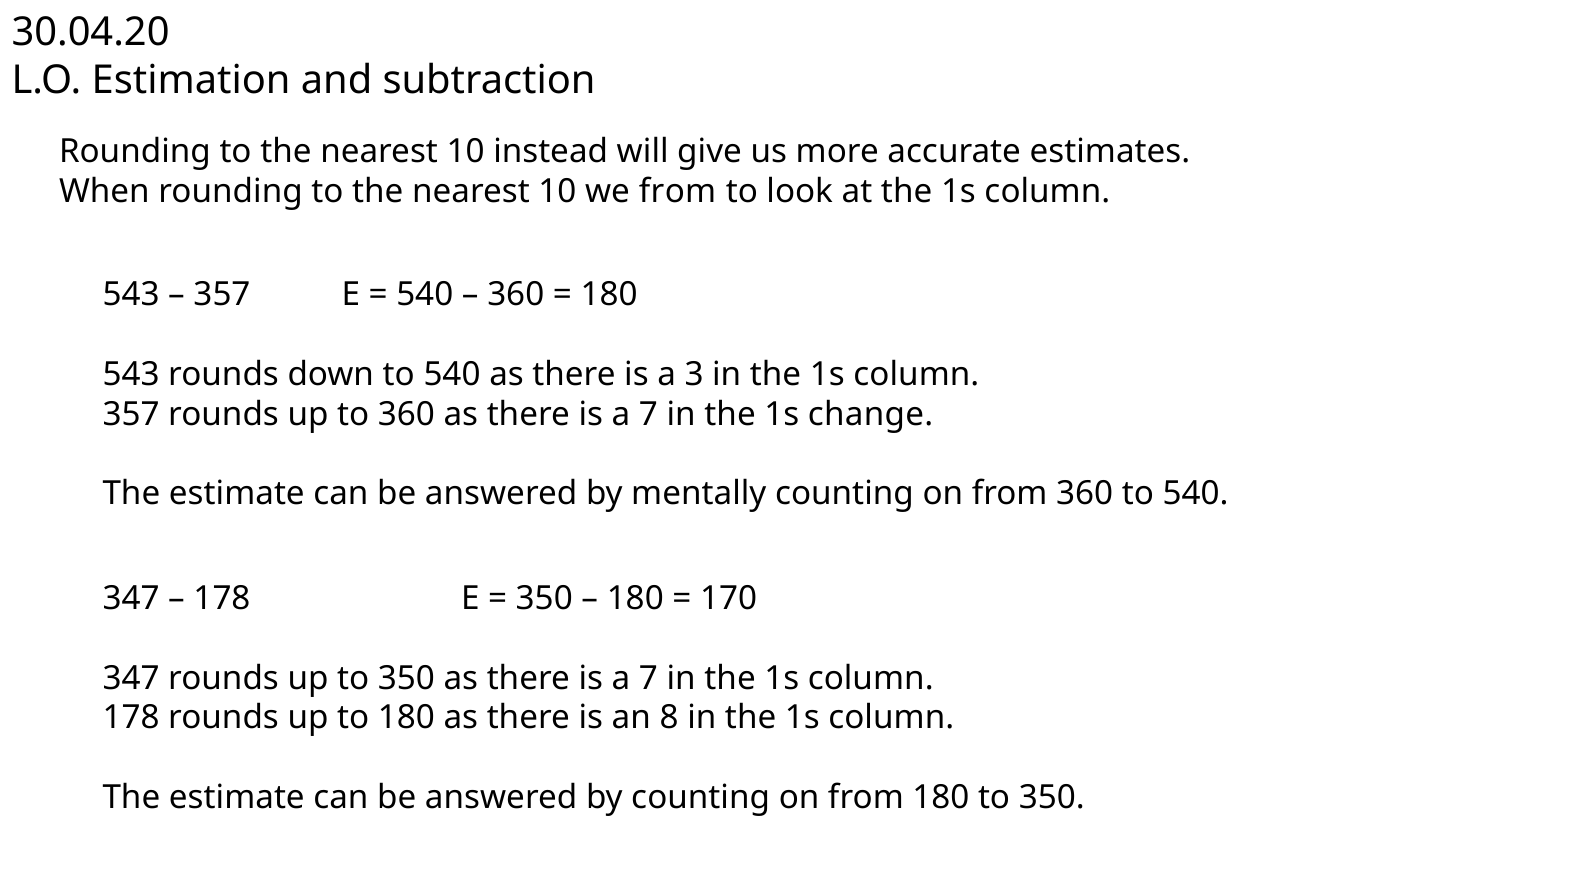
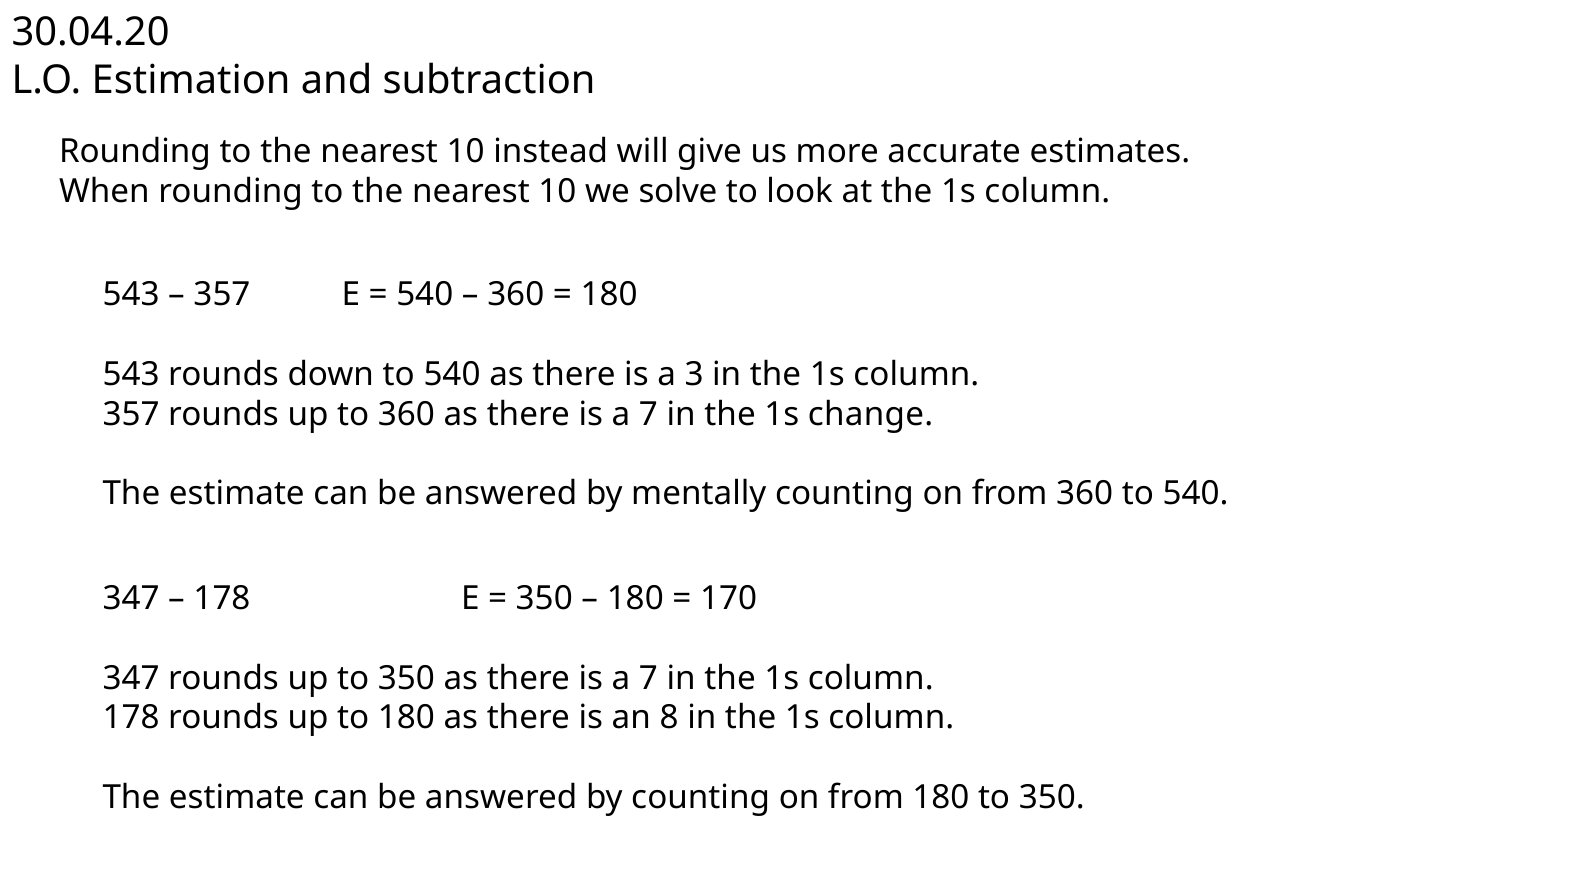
we from: from -> solve (678, 192)
